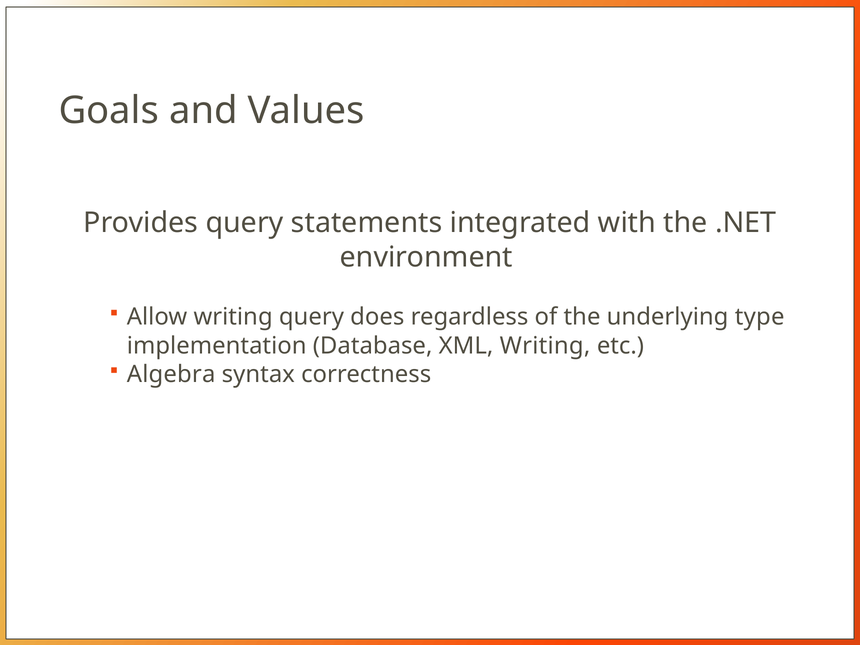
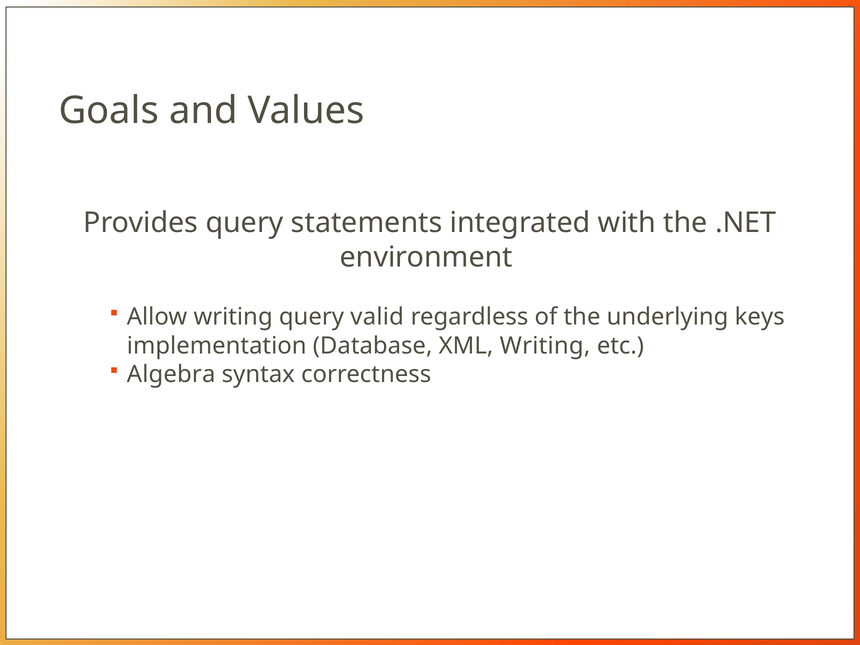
does: does -> valid (377, 317)
type: type -> keys (760, 317)
